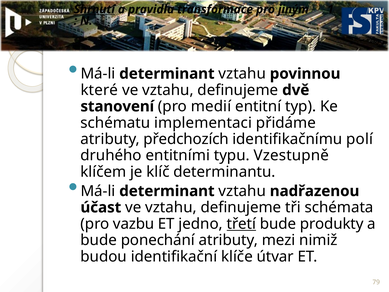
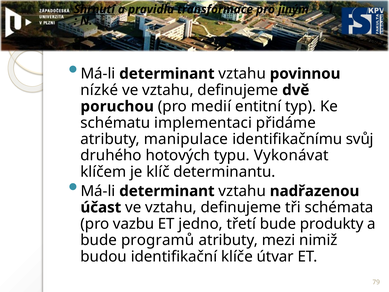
které: které -> nízké (99, 90)
stanovení: stanovení -> poruchou (117, 106)
předchozích: předchozích -> manipulace (186, 139)
polí: polí -> svůj (360, 139)
entitními: entitními -> hotových (178, 155)
Vzestupně: Vzestupně -> Vykonávat (291, 155)
třetí underline: present -> none (241, 224)
ponechání: ponechání -> programů (158, 240)
